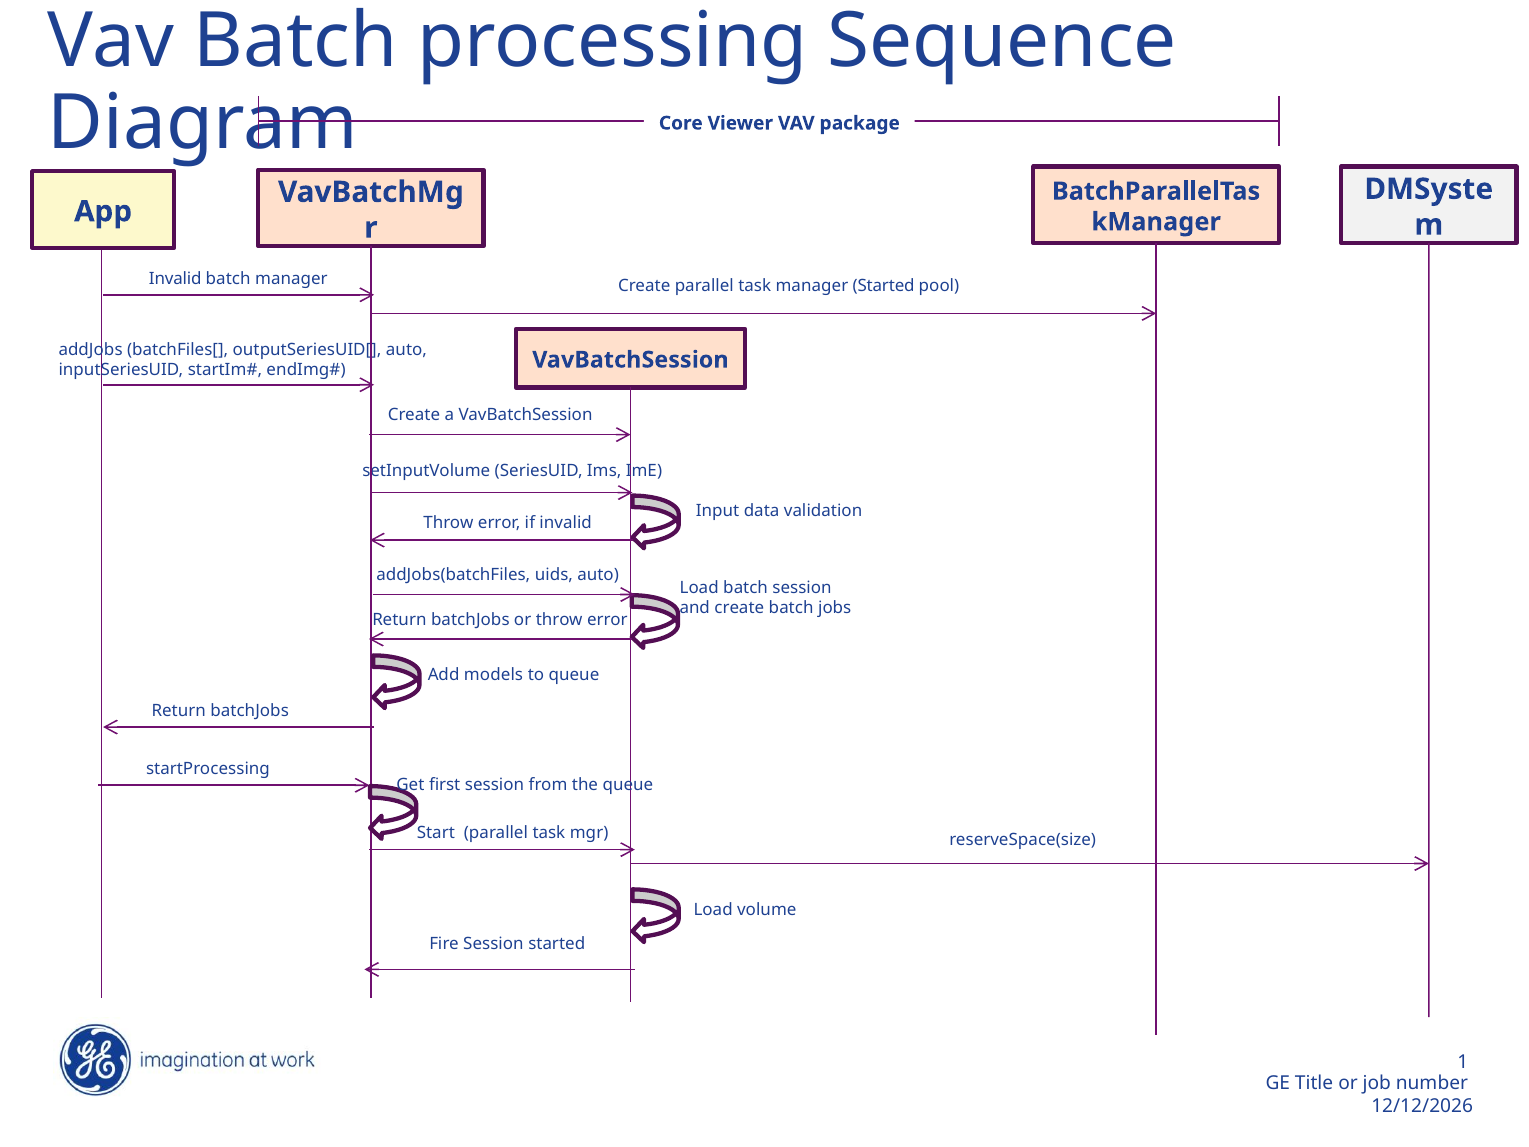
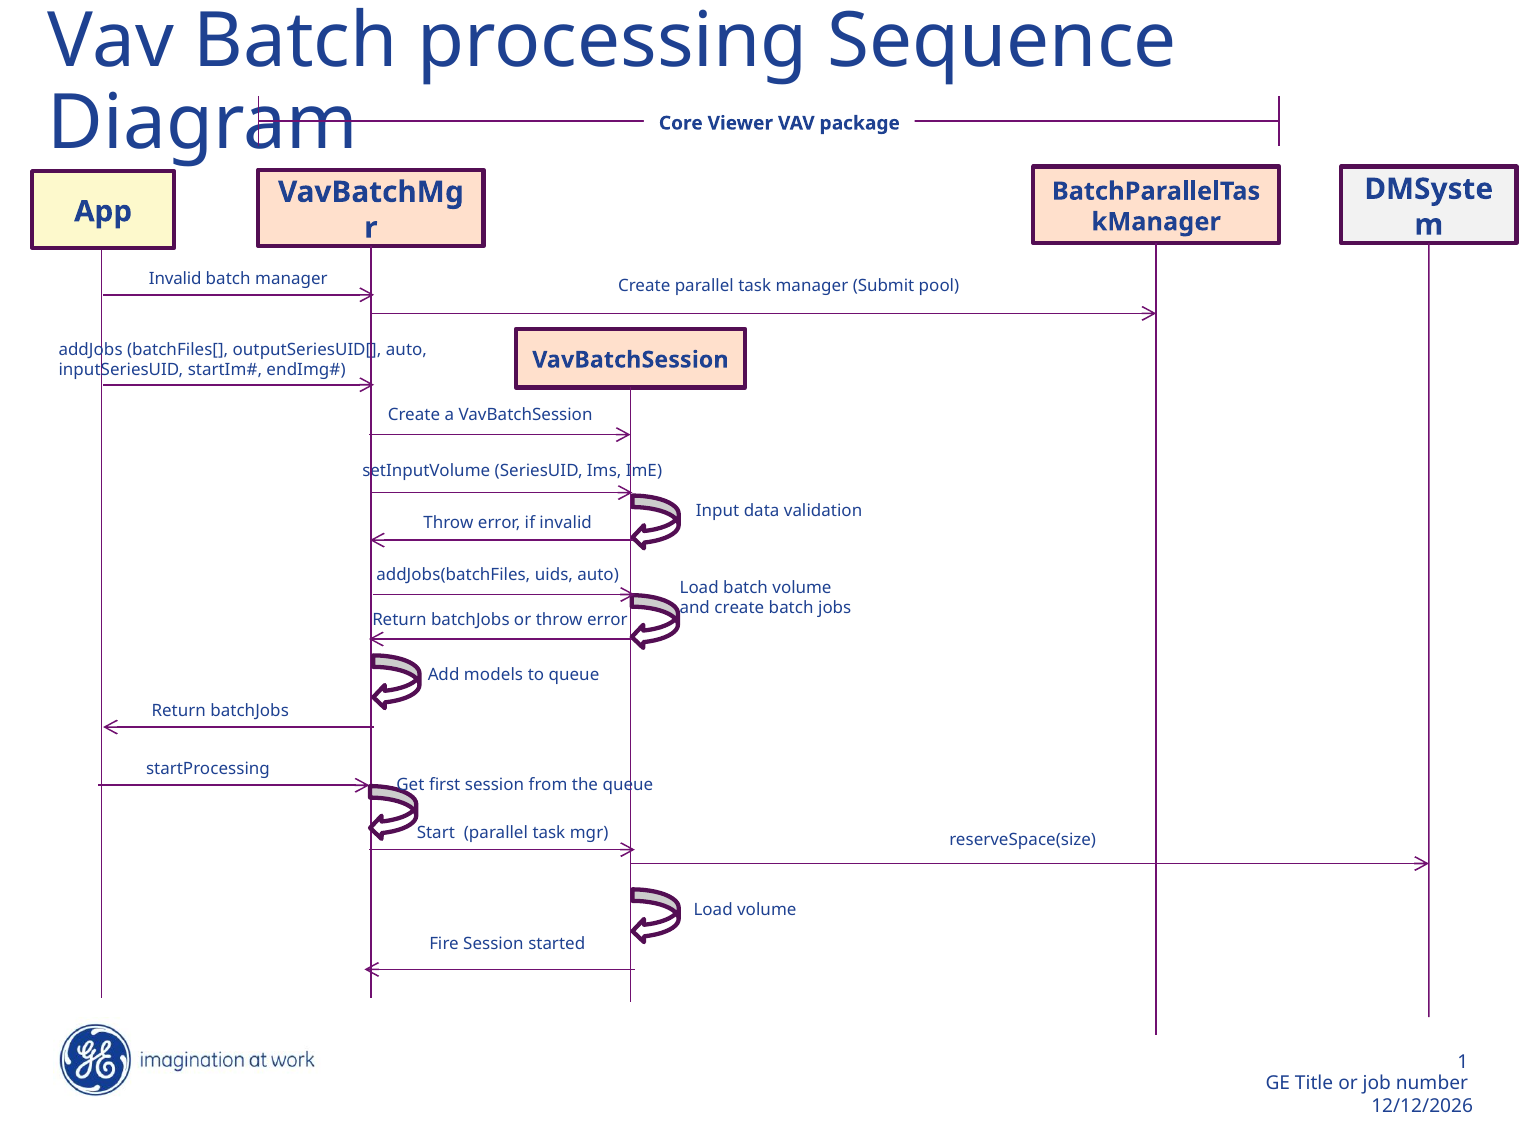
manager Started: Started -> Submit (884, 286)
batch session: session -> volume (802, 588)
